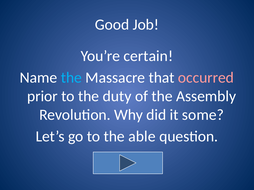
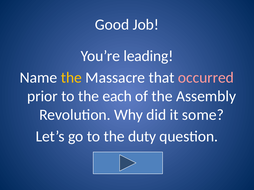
certain: certain -> leading (148, 56)
the colour: light blue -> yellow (71, 78)
duty: duty -> each (117, 96)
able: able -> duty (142, 137)
